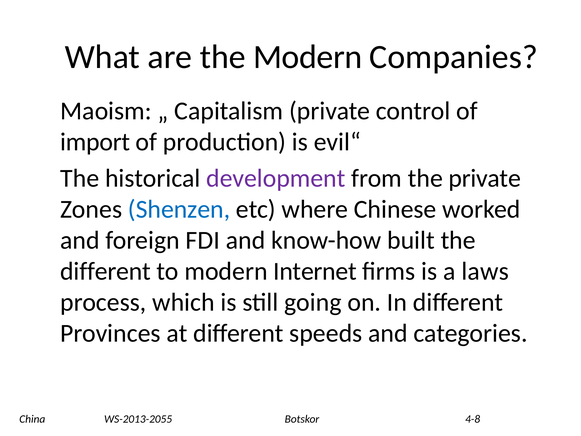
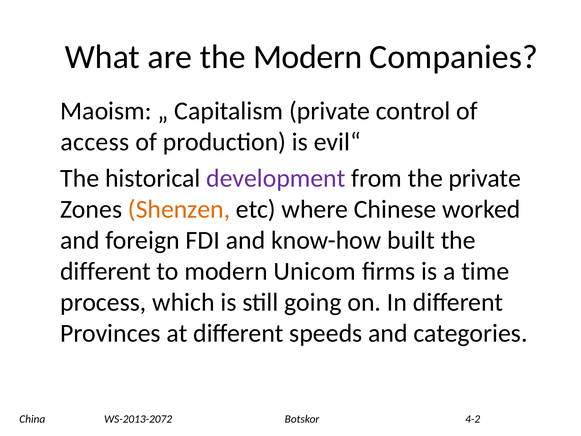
import: import -> access (95, 142)
Shenzen colour: blue -> orange (179, 209)
Internet: Internet -> Unicom (315, 271)
laws: laws -> time (485, 271)
WS-2013-2055: WS-2013-2055 -> WS-2013-2072 (138, 419)
4-8: 4-8 -> 4-2 (473, 419)
